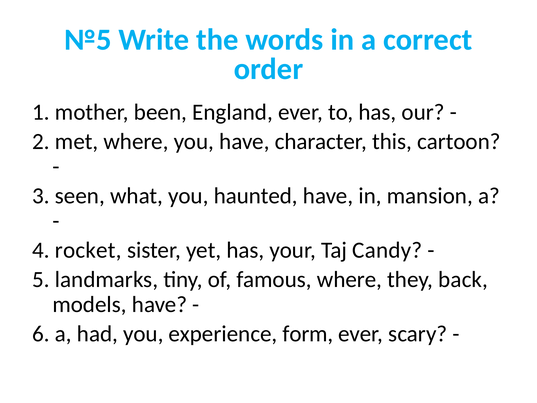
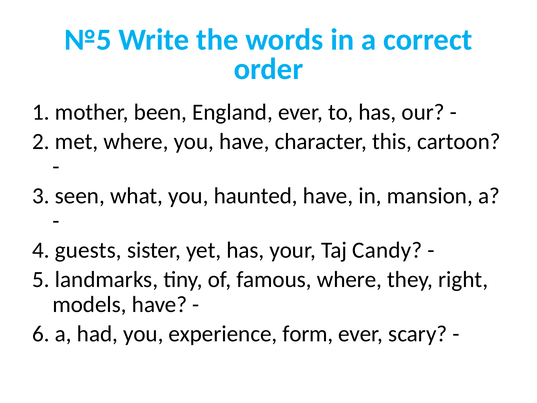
rocket: rocket -> guests (88, 250)
back: back -> right (463, 279)
